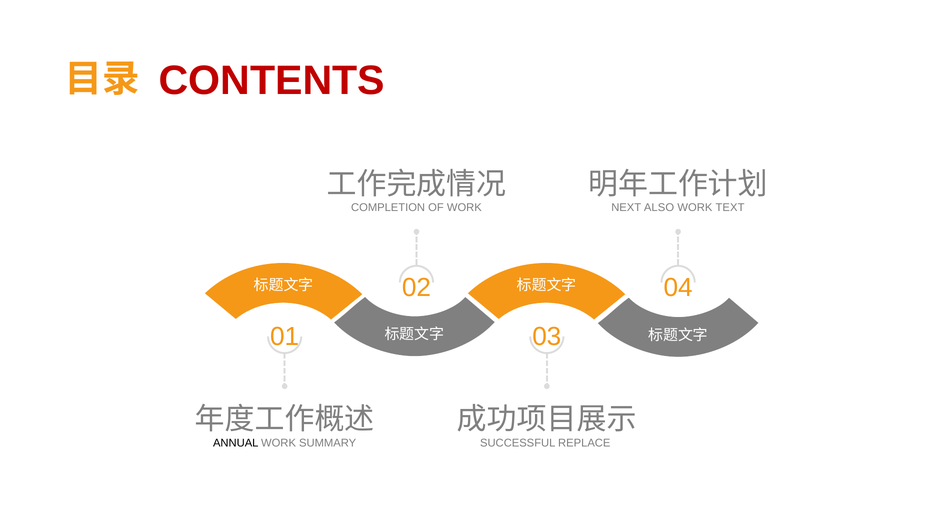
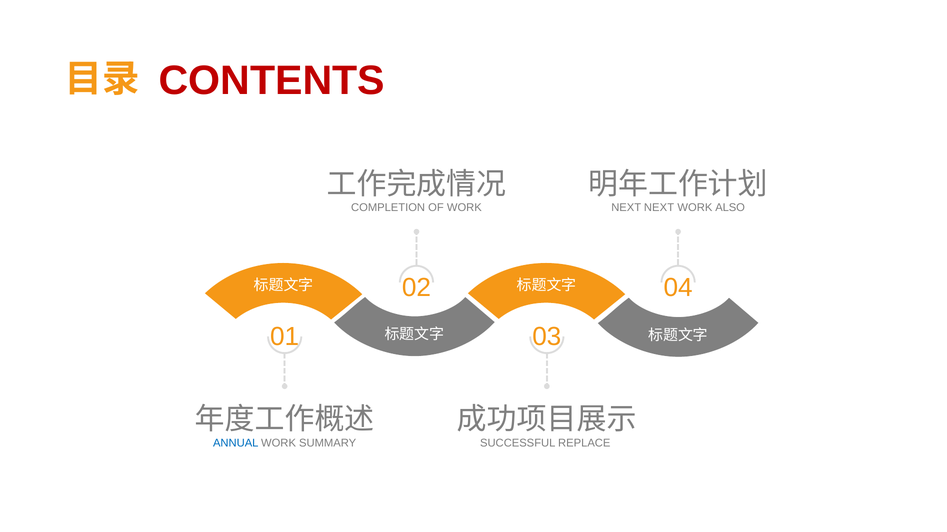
NEXT ALSO: ALSO -> NEXT (659, 208)
TEXT: TEXT -> ALSO (730, 208)
ANNUAL colour: black -> blue (236, 444)
